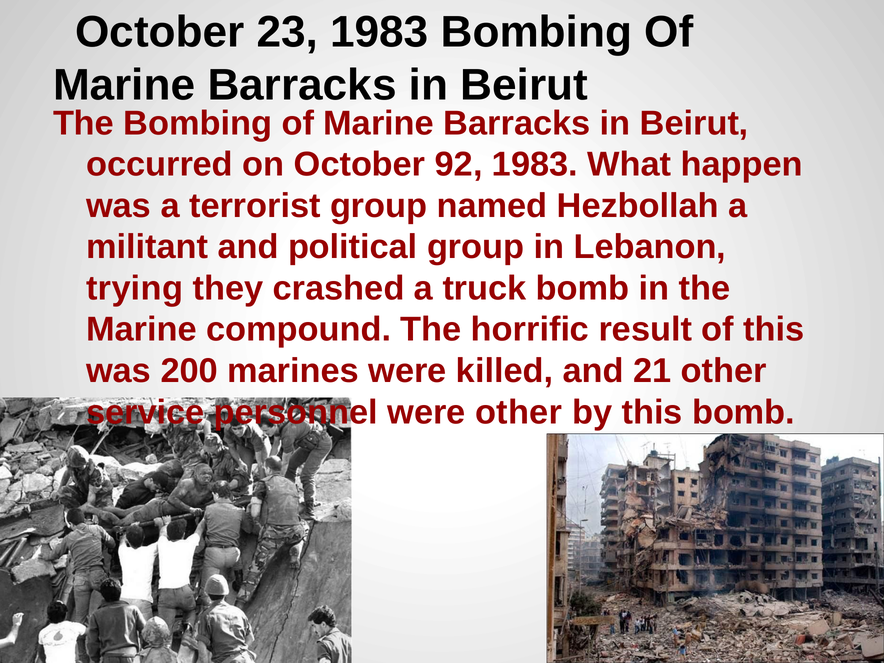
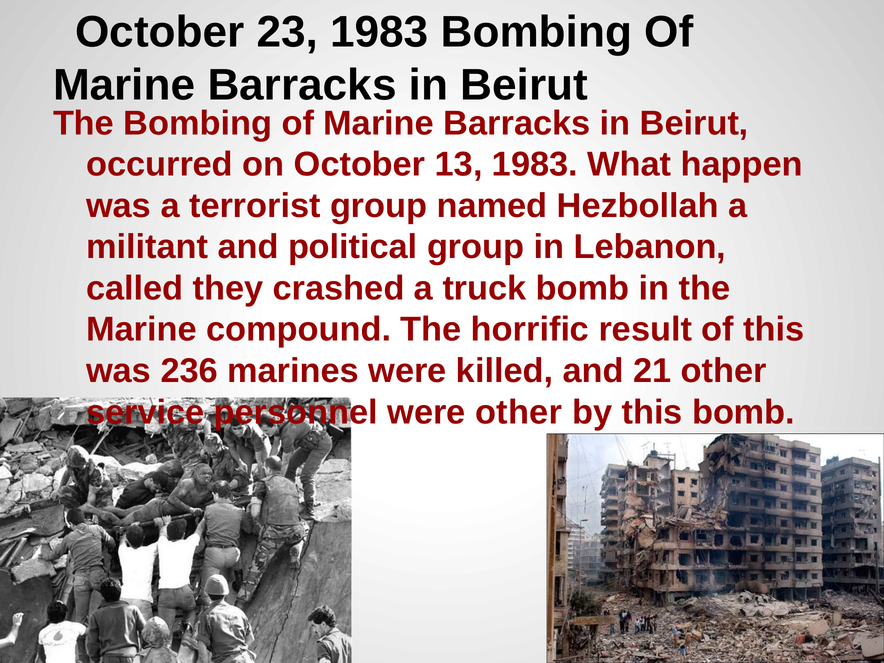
92: 92 -> 13 (459, 165)
trying: trying -> called (135, 288)
200: 200 -> 236 (189, 371)
